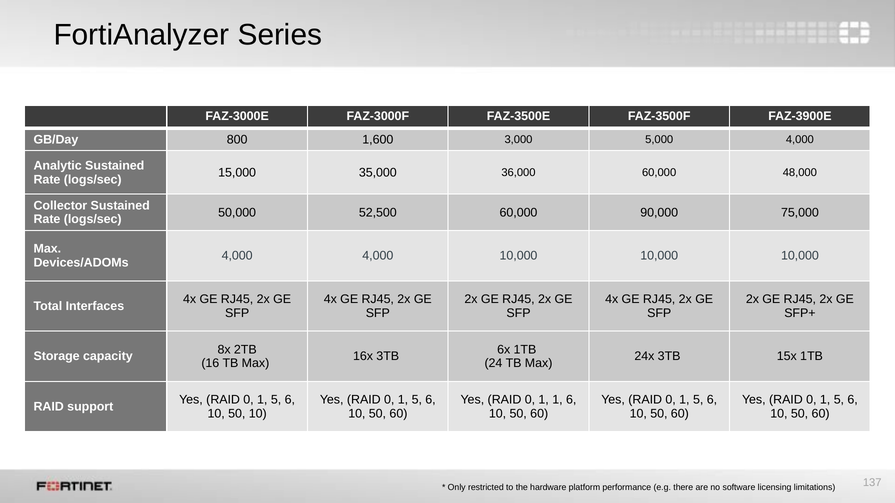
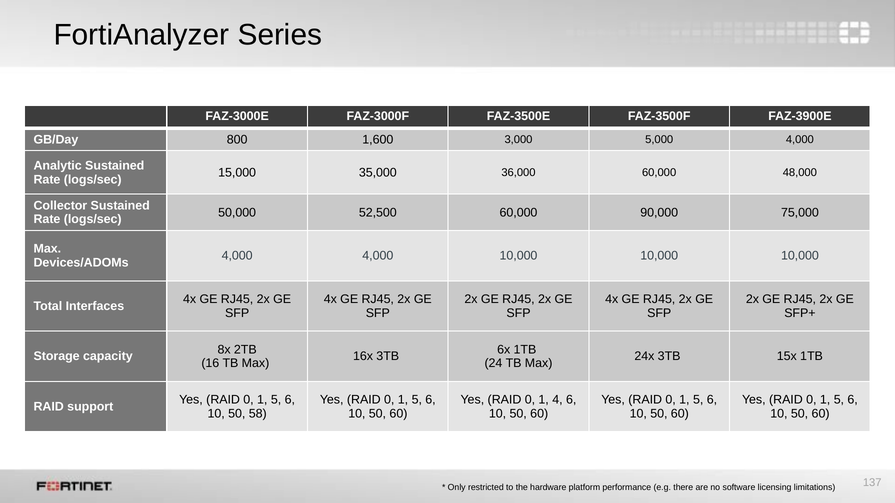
1 1: 1 -> 4 (558, 400)
50 10: 10 -> 58 (258, 414)
